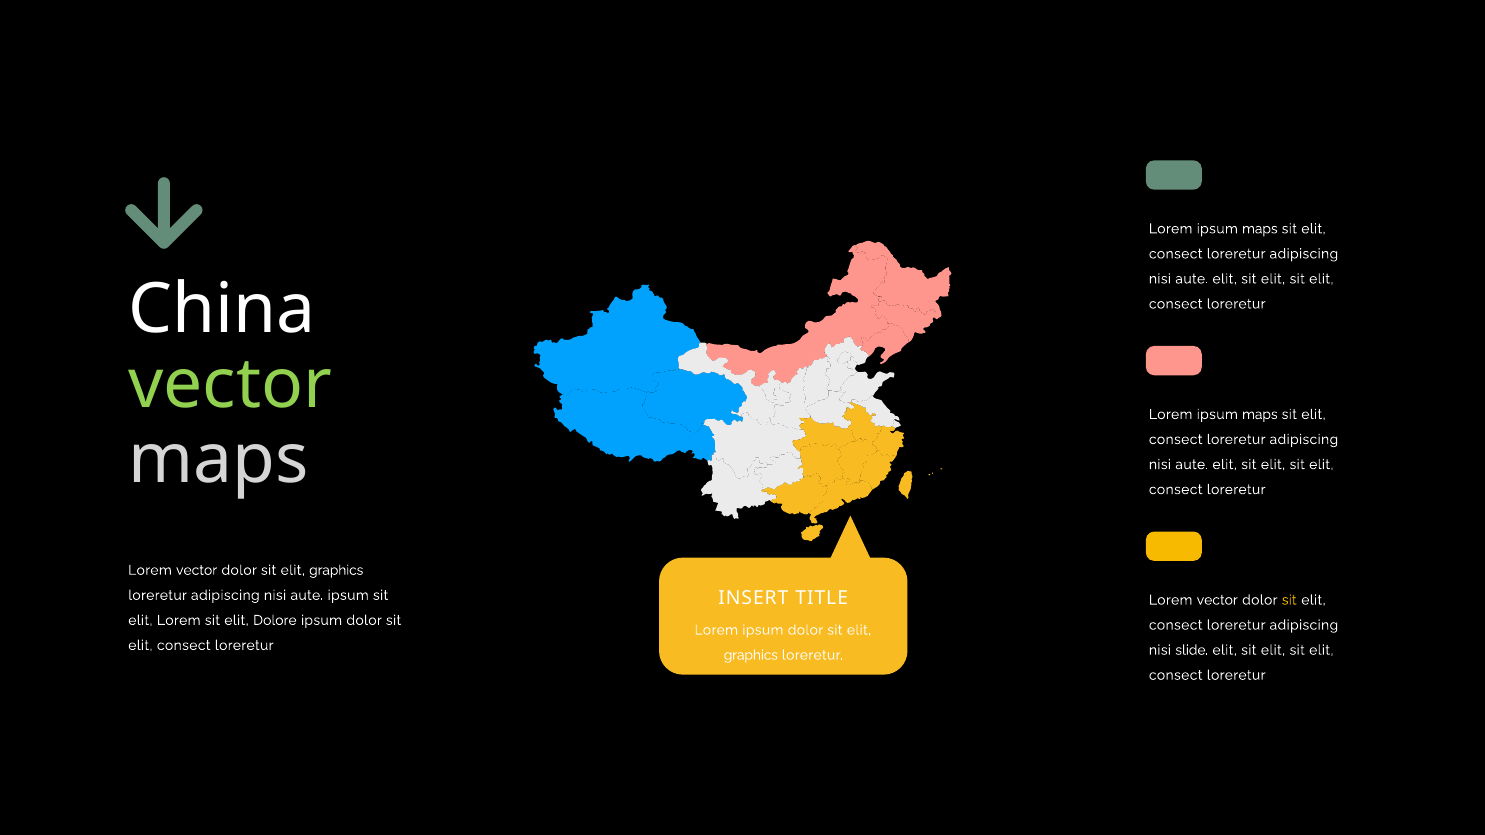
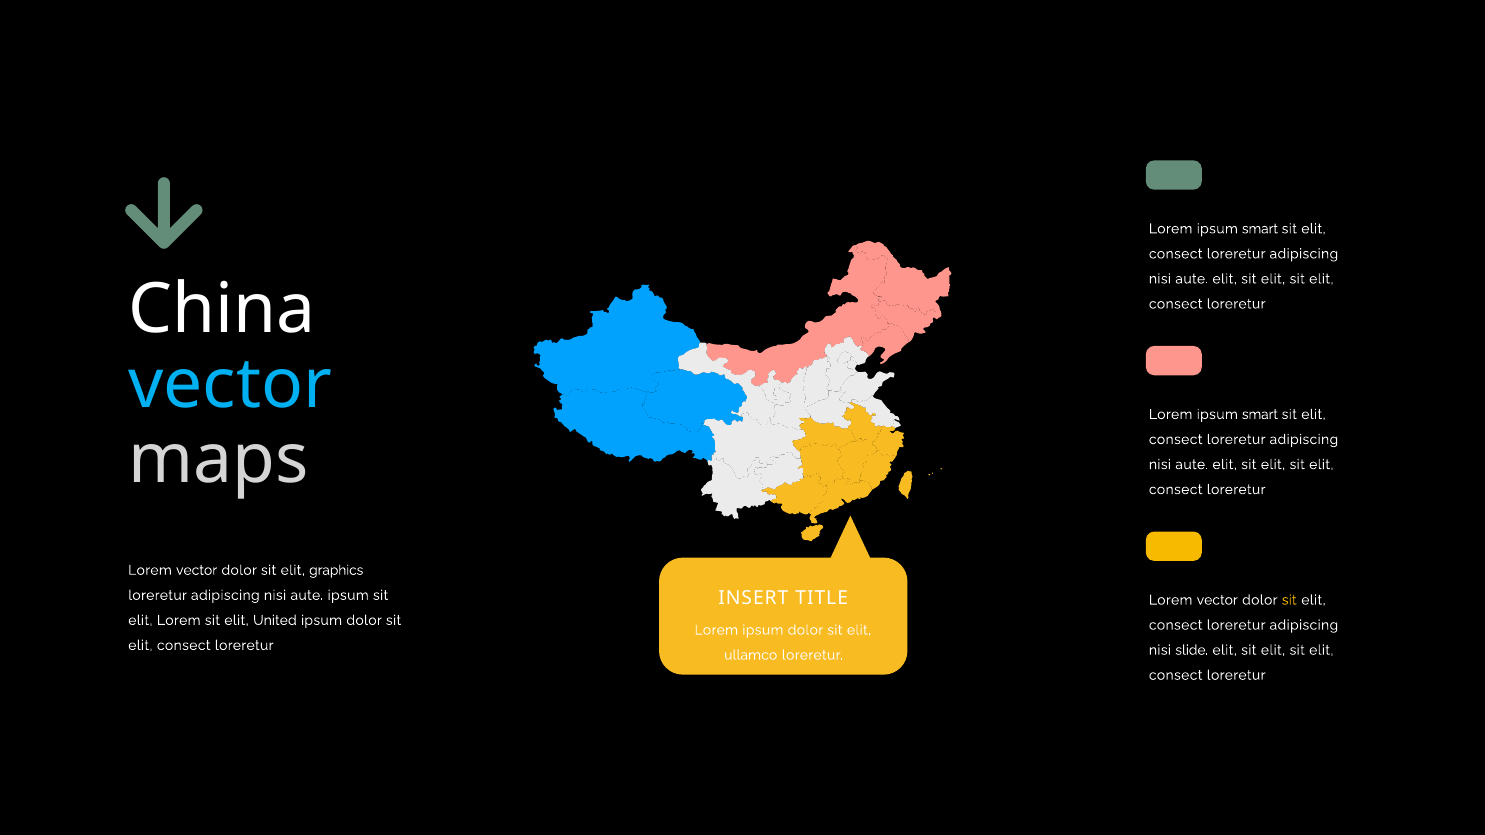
maps: maps -> smart (1260, 229)
vector colour: light green -> light blue (230, 384)
maps: maps -> smart (1260, 415)
Dolore: Dolore -> United (275, 620)
graphics: graphics -> ullamco (751, 655)
